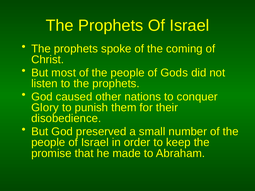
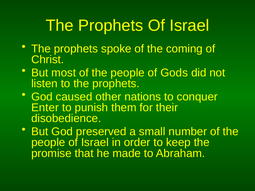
Glory: Glory -> Enter (45, 108)
